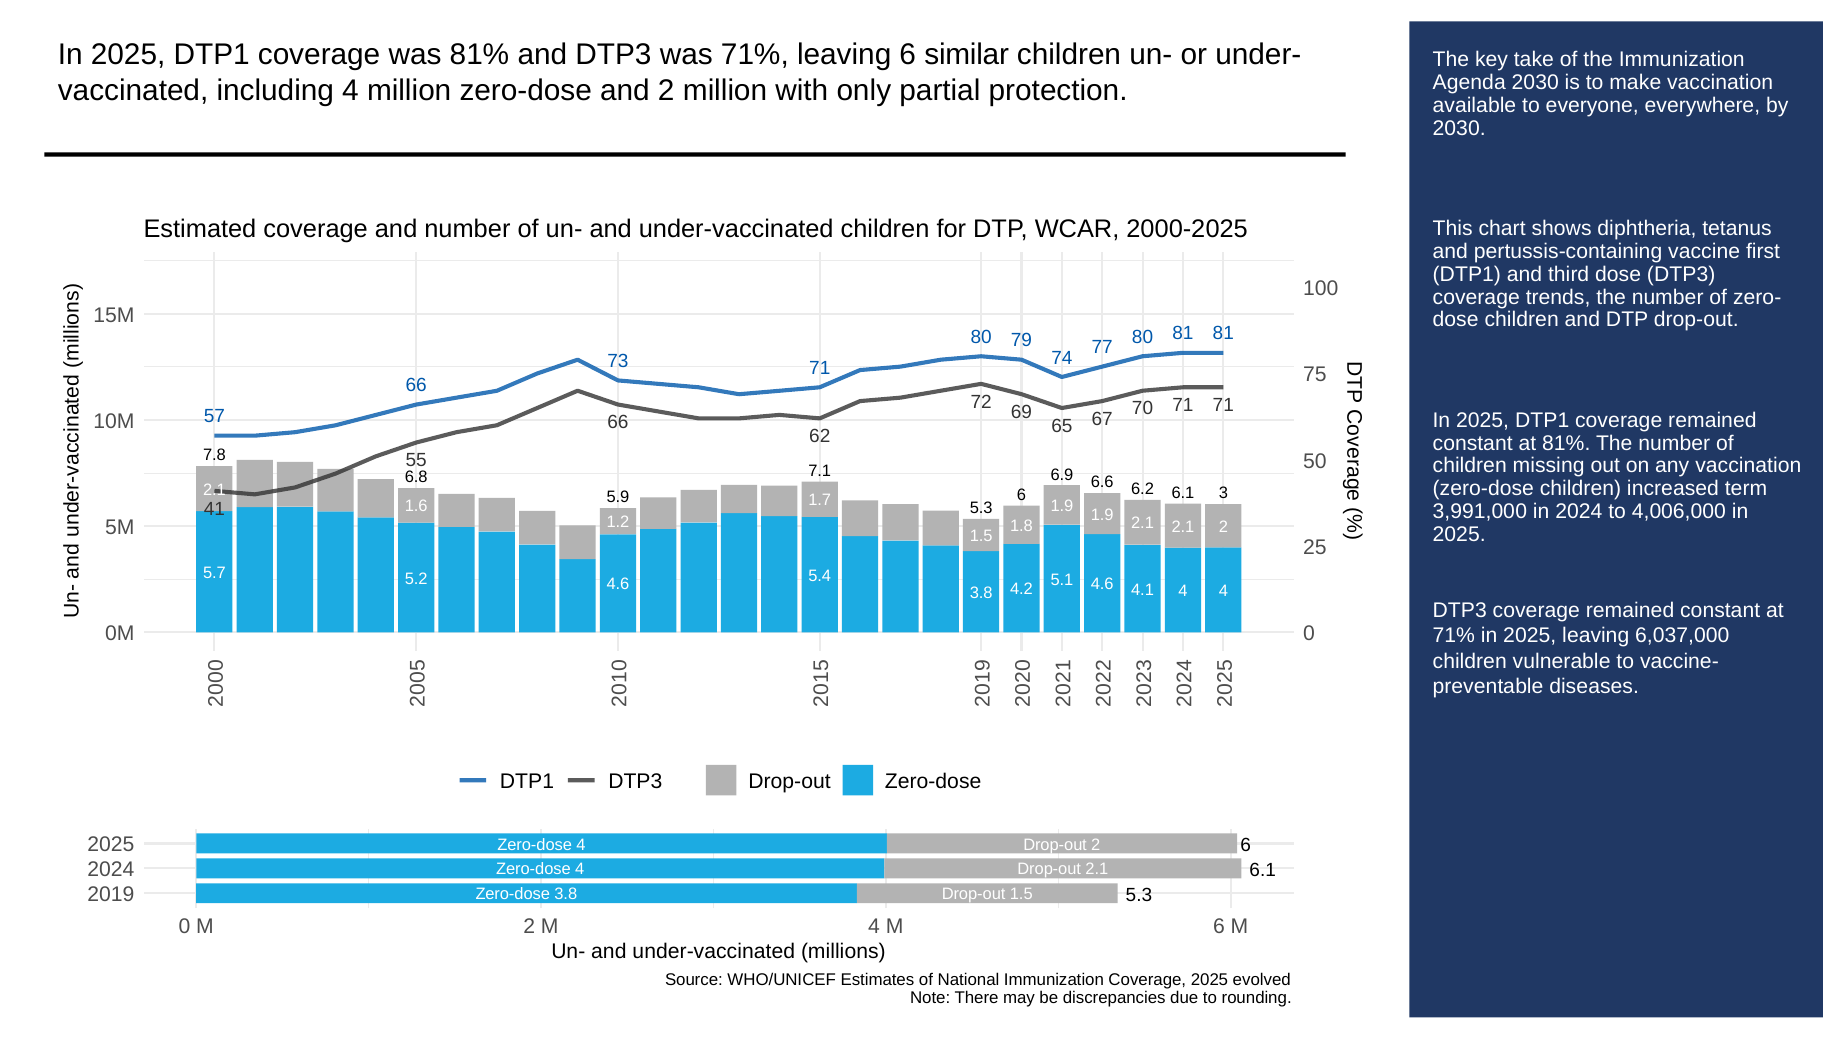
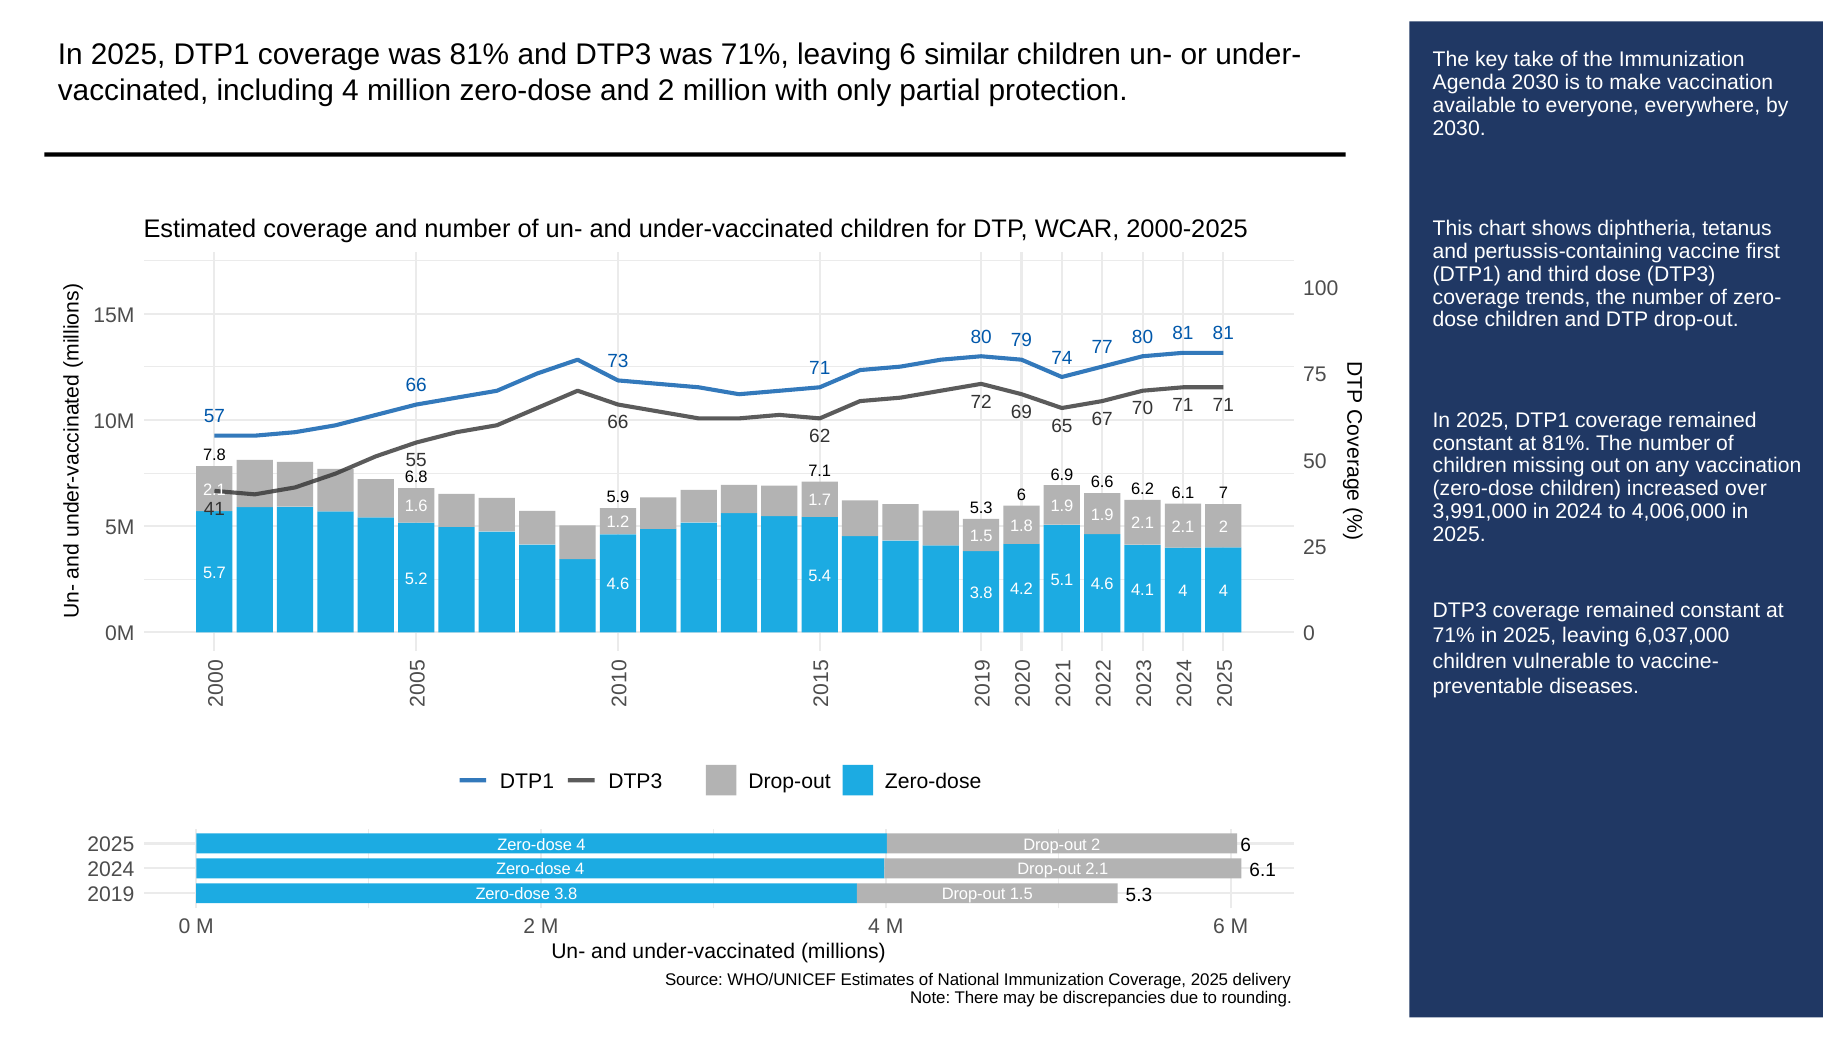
6.1 3: 3 -> 7 (1223, 493)
term: term -> over (1746, 488)
evolved: evolved -> delivery (1262, 979)
